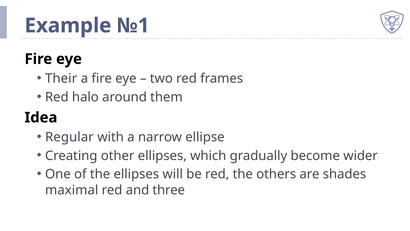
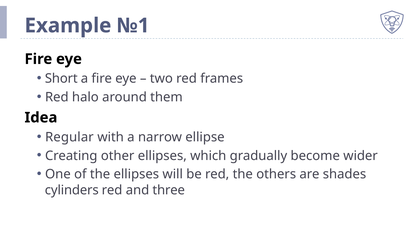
Their: Their -> Short (61, 78)
maximal: maximal -> cylinders (72, 190)
